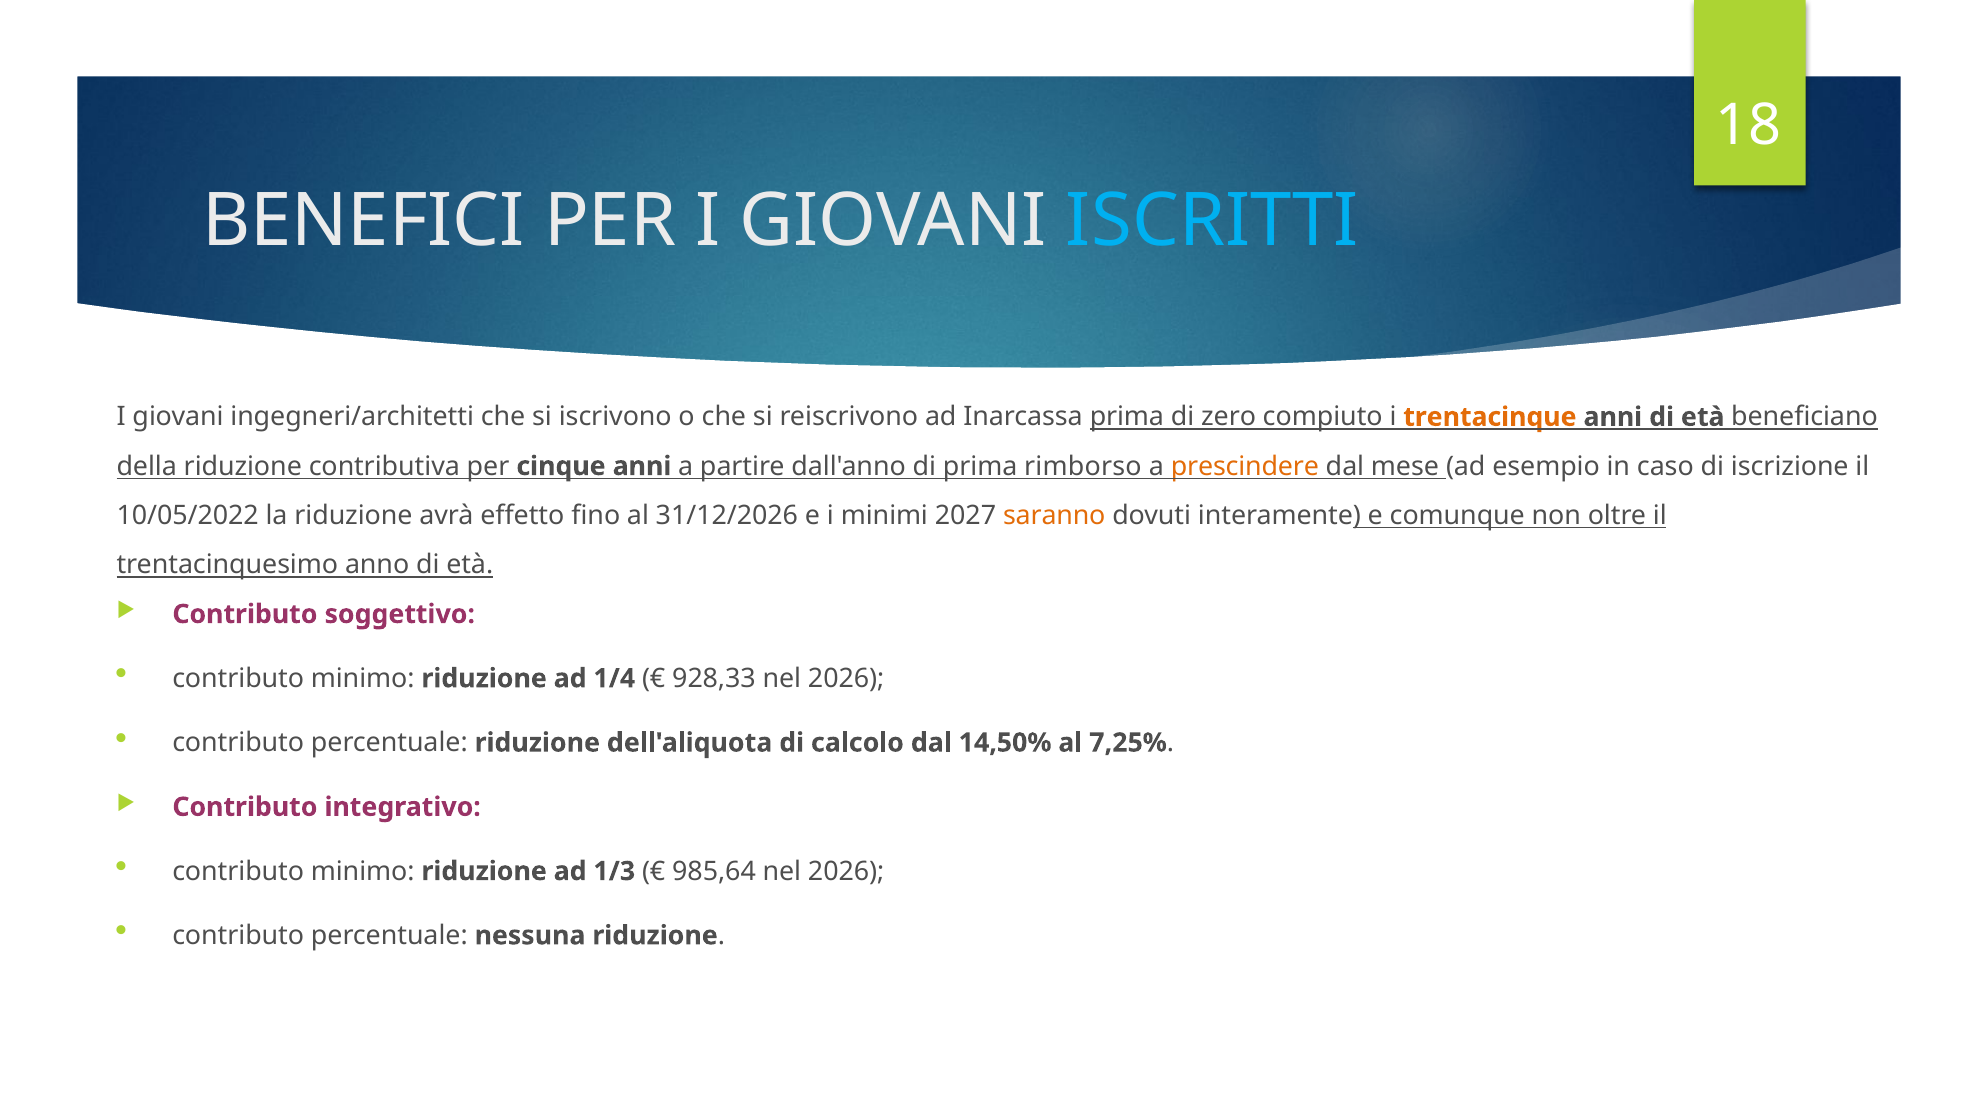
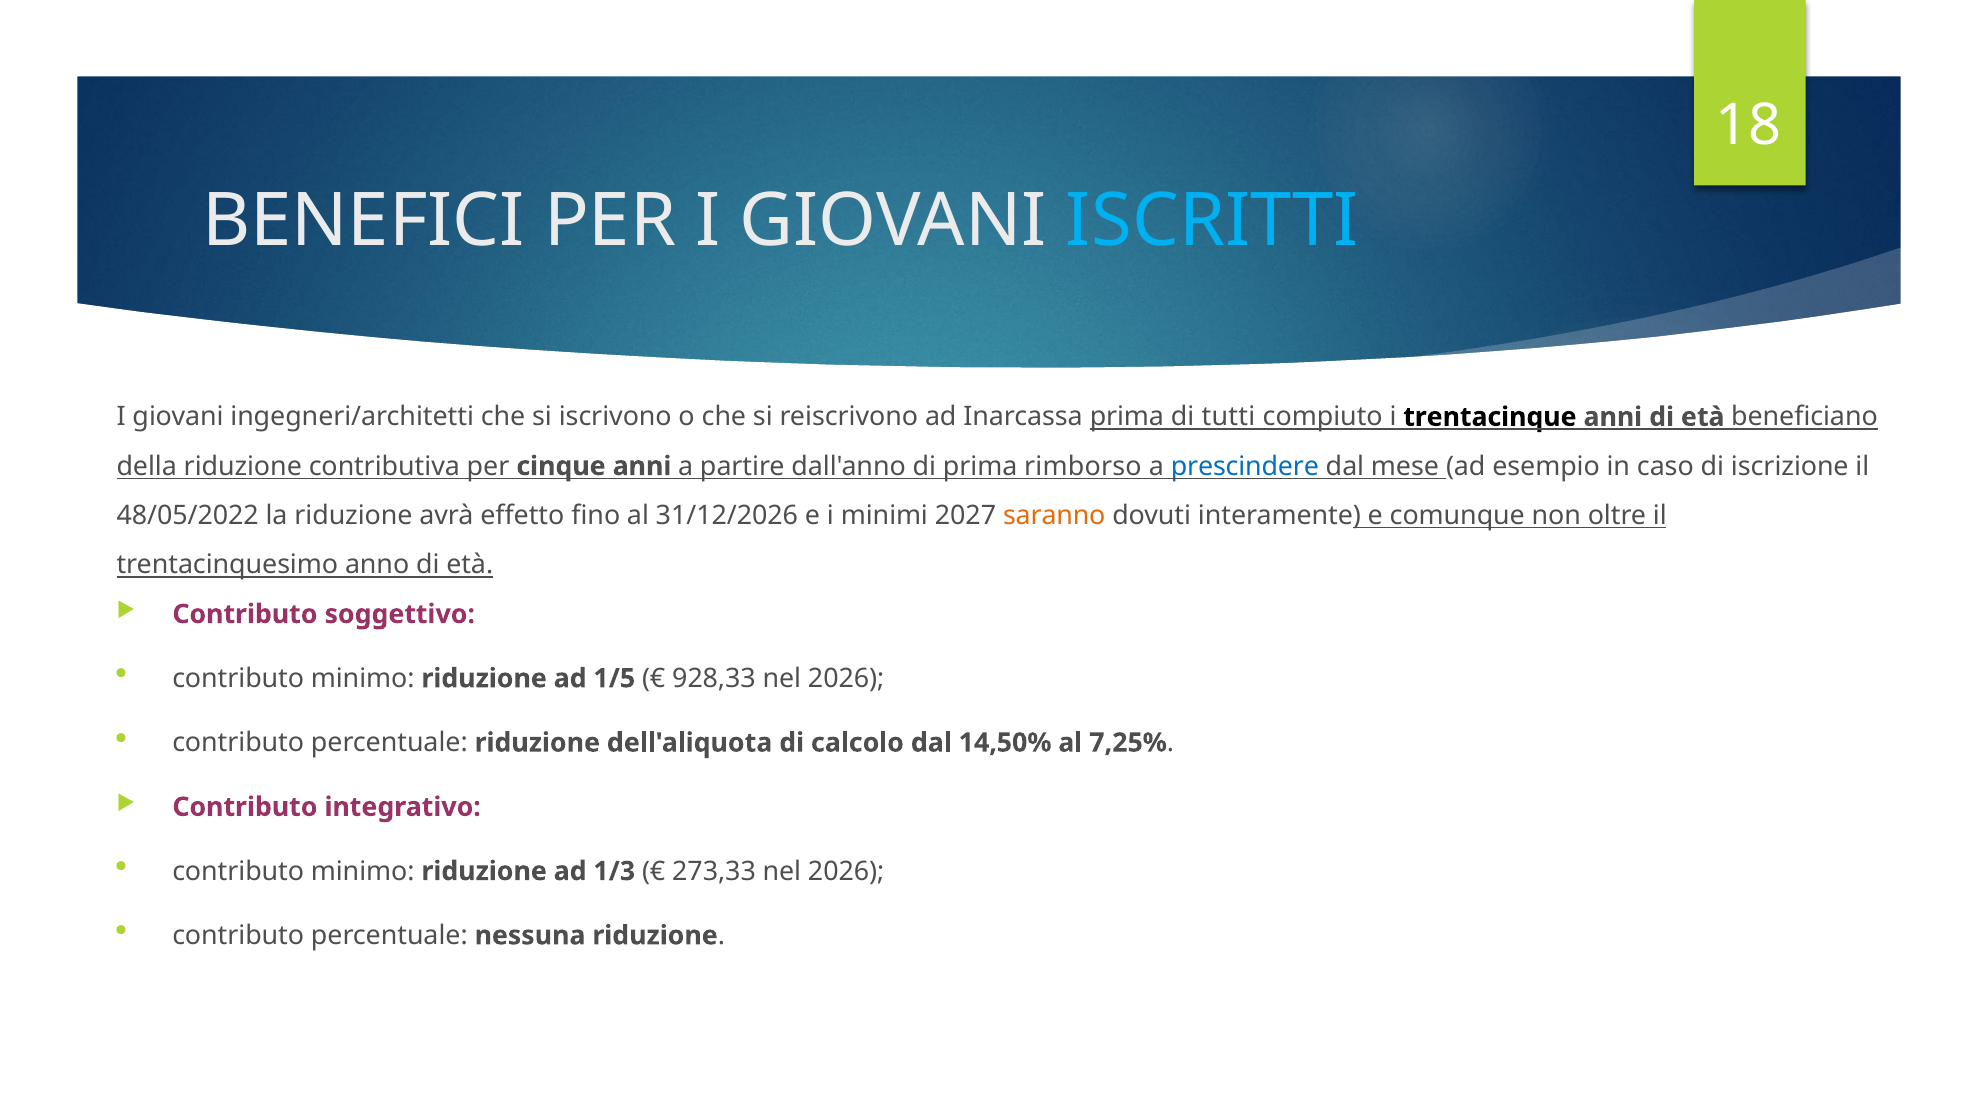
zero: zero -> tutti (1228, 417)
trentacinque colour: orange -> black (1490, 417)
prescindere colour: orange -> blue (1245, 466)
10/05/2022: 10/05/2022 -> 48/05/2022 (188, 516)
1/4: 1/4 -> 1/5 (614, 679)
985,64: 985,64 -> 273,33 (714, 871)
